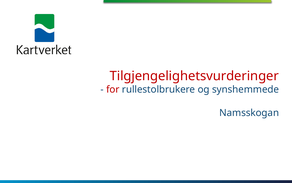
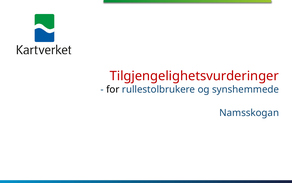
for colour: red -> black (113, 89)
